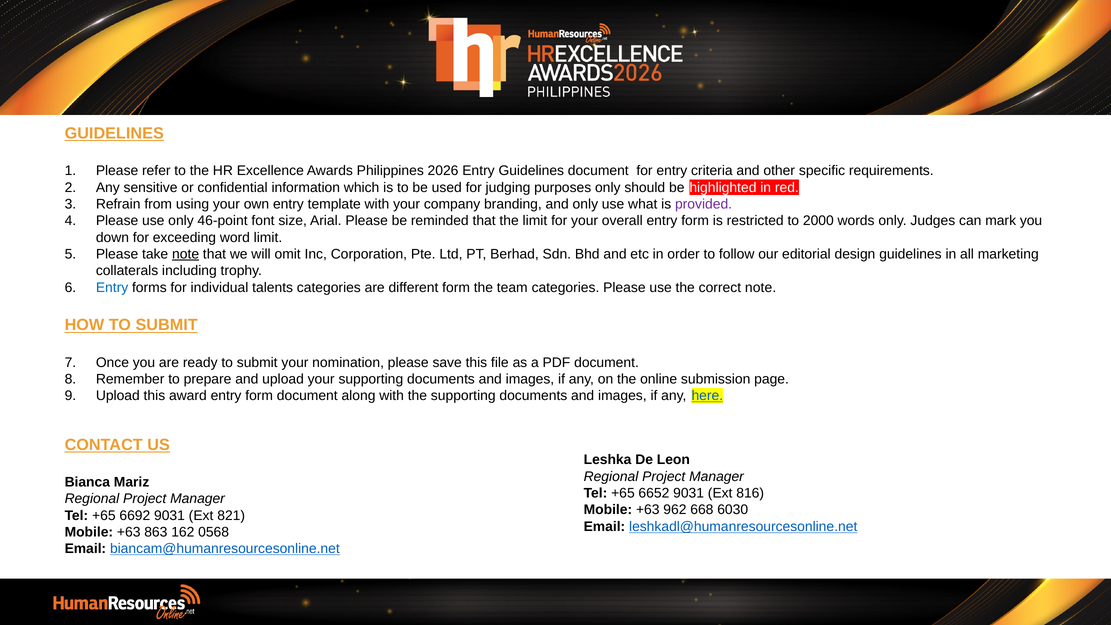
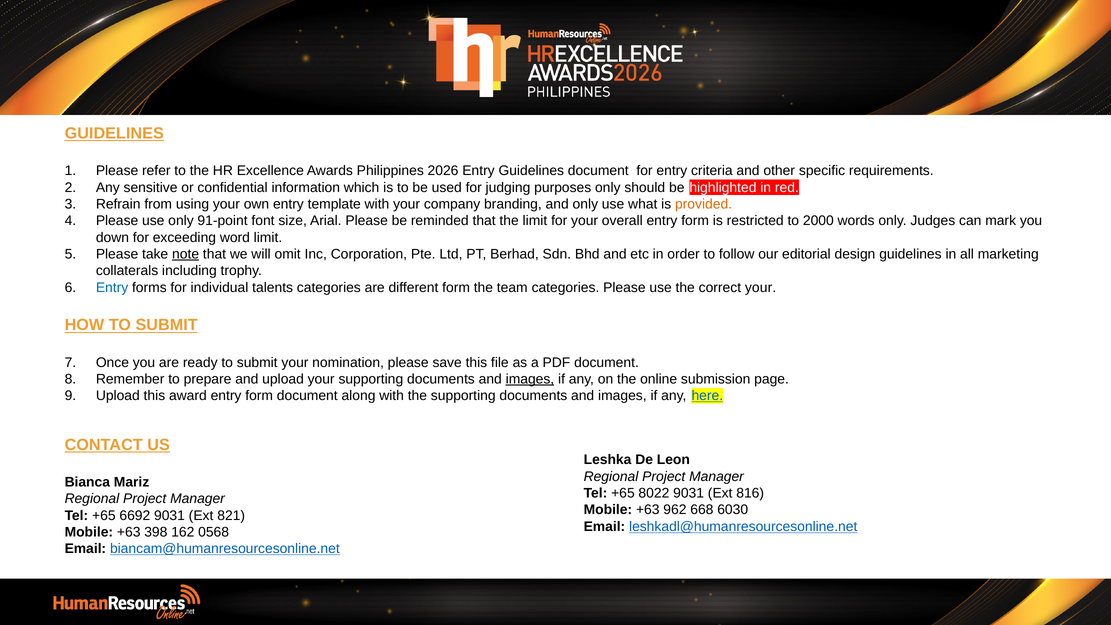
provided colour: purple -> orange (704, 204)
46-point: 46-point -> 91-point (223, 221)
correct note: note -> your (761, 287)
images underline: none -> present (530, 379)
6652: 6652 -> 8022 (654, 493)
863: 863 -> 398 (156, 532)
